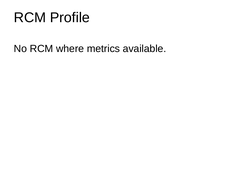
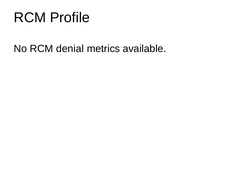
where: where -> denial (70, 48)
